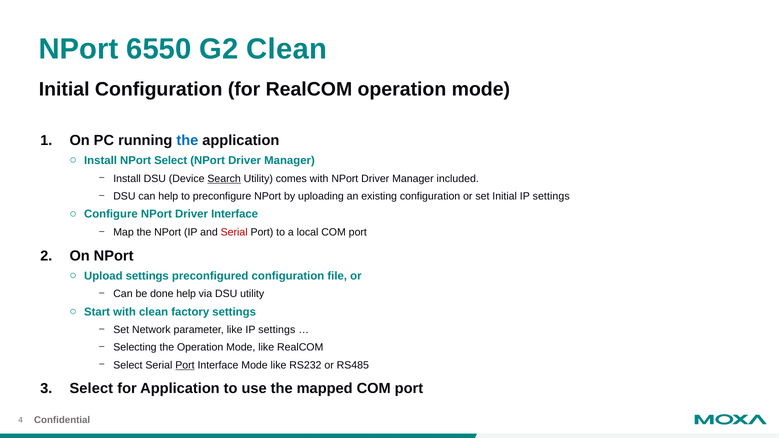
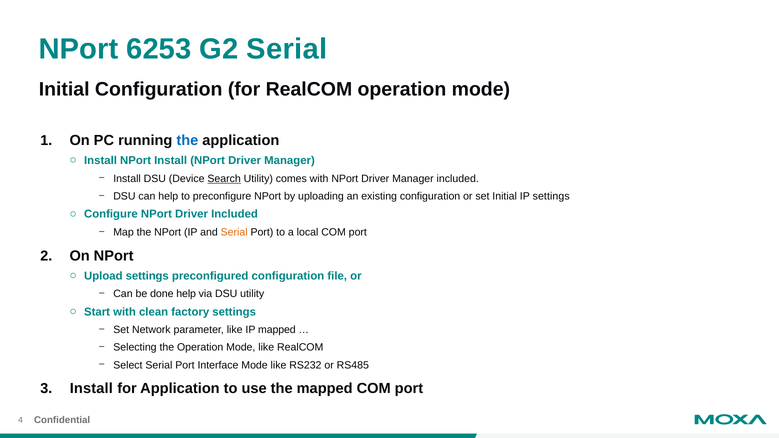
6550: 6550 -> 6253 (159, 49)
G2 Clean: Clean -> Serial (287, 49)
NPort Select: Select -> Install (171, 161)
Driver Interface: Interface -> Included (235, 214)
Serial colour: red -> orange (234, 232)
like IP settings: settings -> mapped (277, 330)
Port underline: present -> none (185, 365)
Select: Select -> Install (91, 389)
